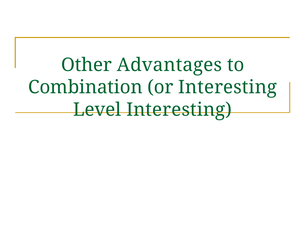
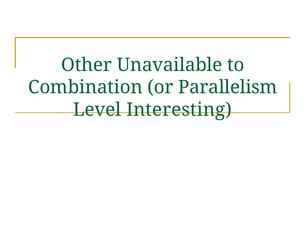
Advantages: Advantages -> Unavailable (170, 65)
or Interesting: Interesting -> Parallelism (228, 87)
